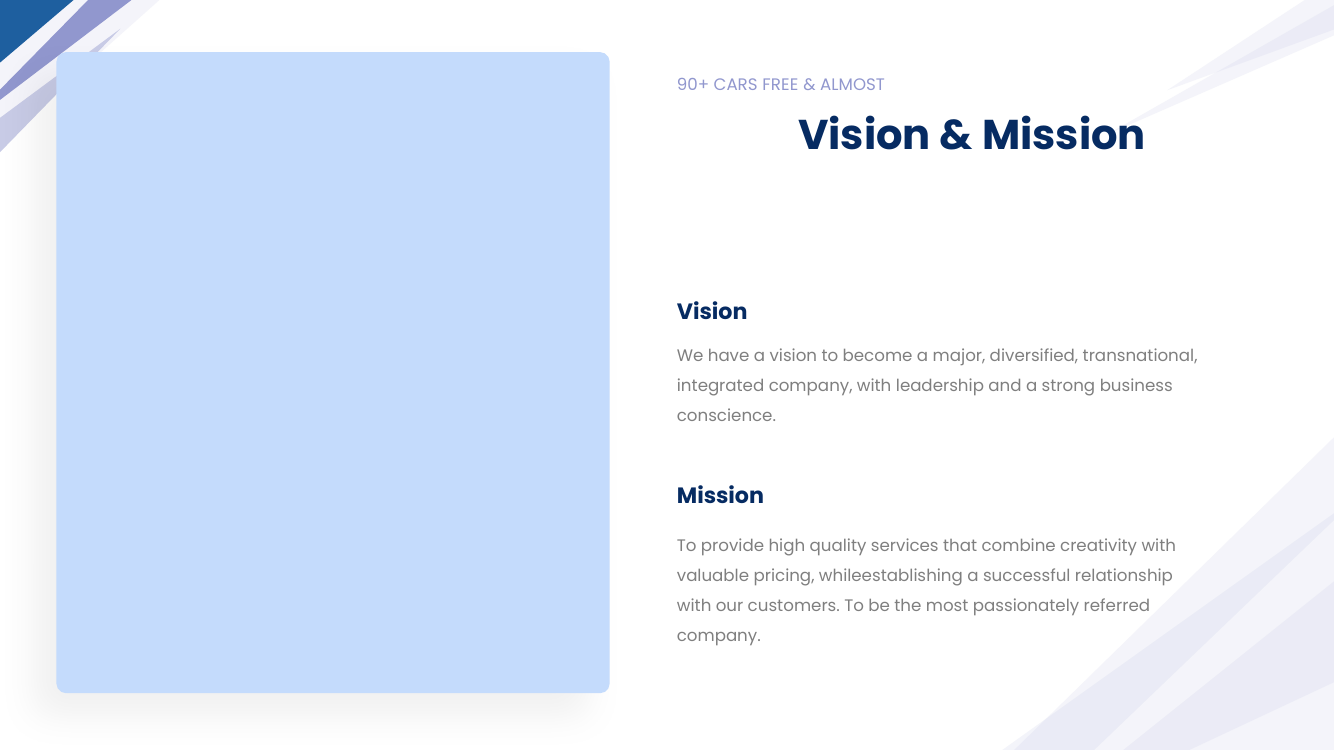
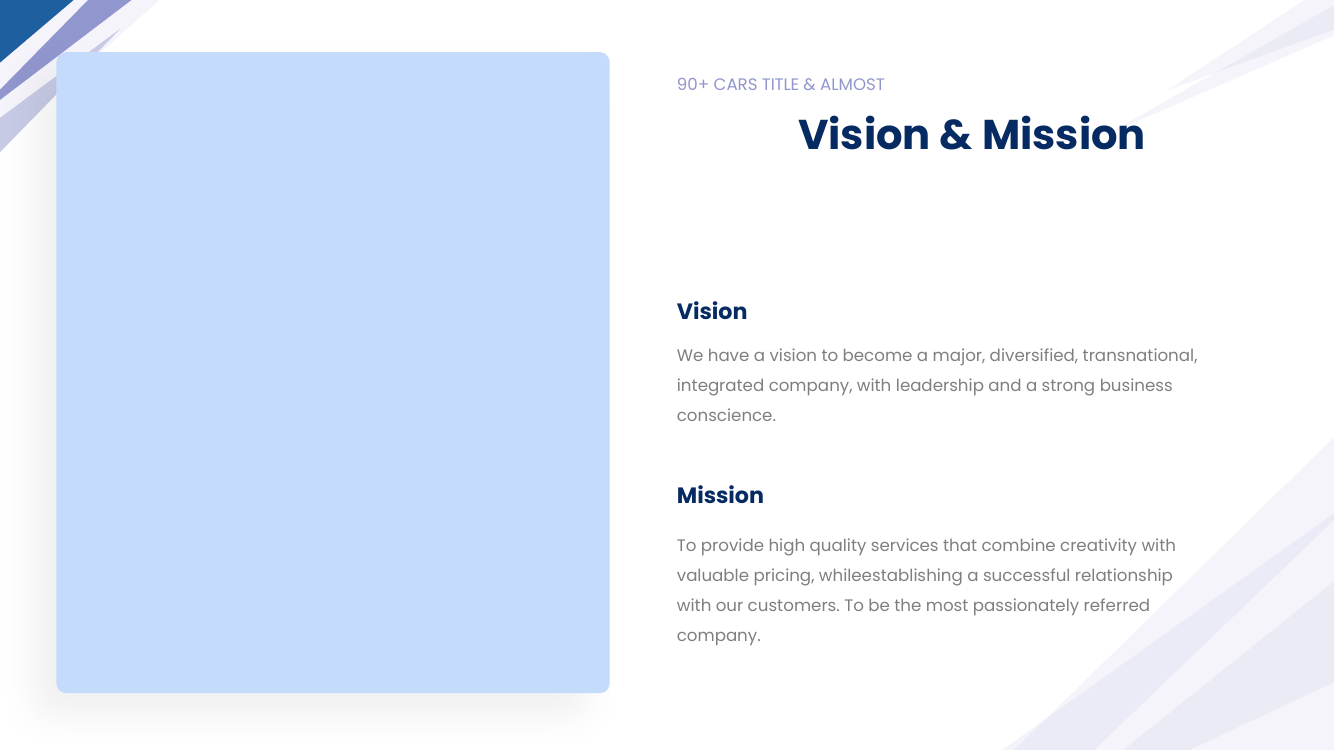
FREE: FREE -> TITLE (781, 85)
